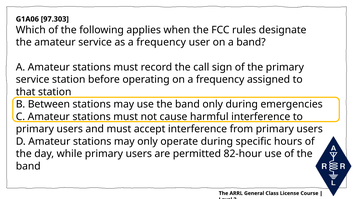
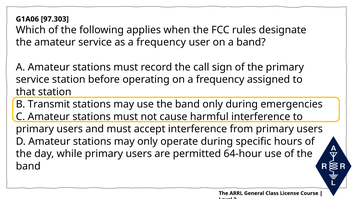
Between: Between -> Transmit (49, 104)
82-hour: 82-hour -> 64-hour (243, 153)
